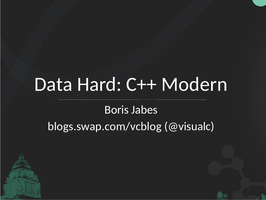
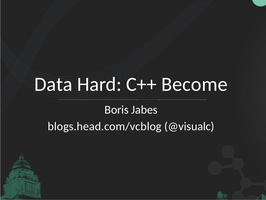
Modern: Modern -> Become (194, 84)
blogs.swap.com/vcblog: blogs.swap.com/vcblog -> blogs.head.com/vcblog (105, 126)
